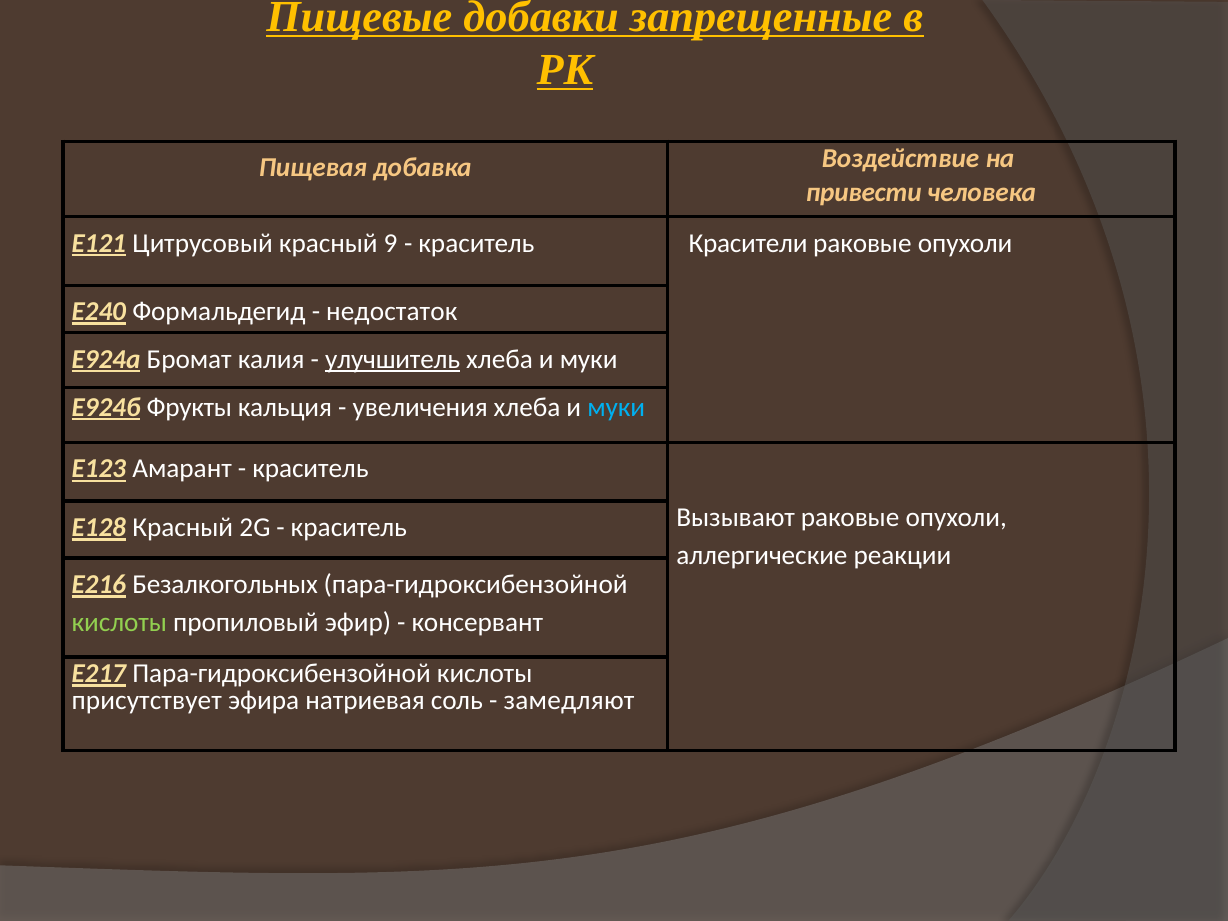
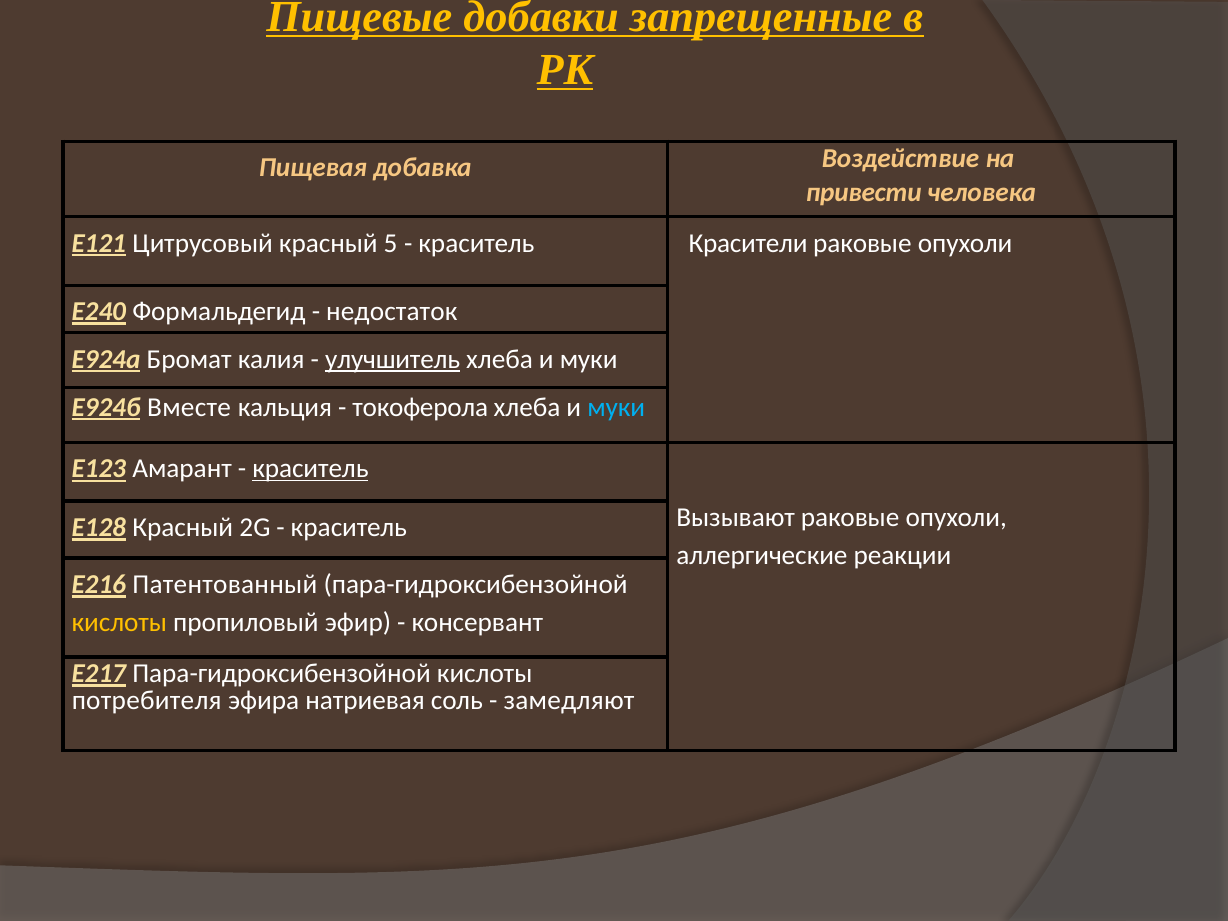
9: 9 -> 5 (391, 243)
Фрукты: Фрукты -> Вместе (189, 407)
увеличения: увеличения -> токоферола (420, 407)
краситель underline: none -> present (310, 469)
Безалкогольных: Безалкогольных -> Патентованный (225, 584)
кислоты colour: light green -> yellow (119, 623)
присутствует: присутствует -> потребителя (147, 700)
